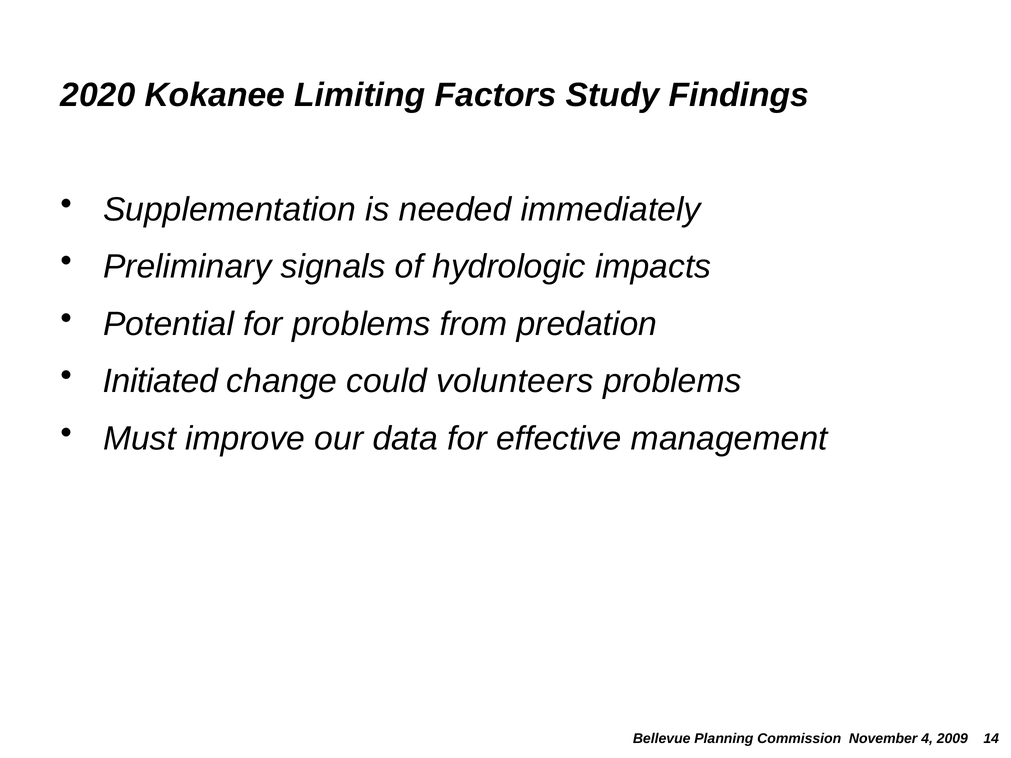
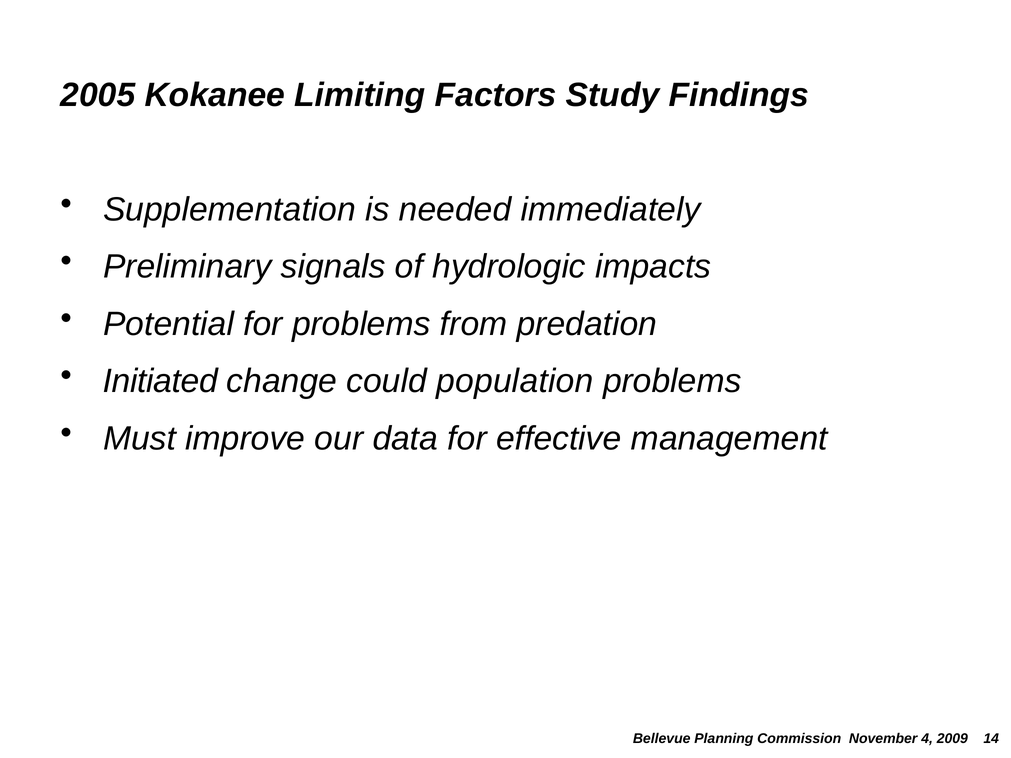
2020: 2020 -> 2005 (98, 95)
volunteers: volunteers -> population (515, 381)
